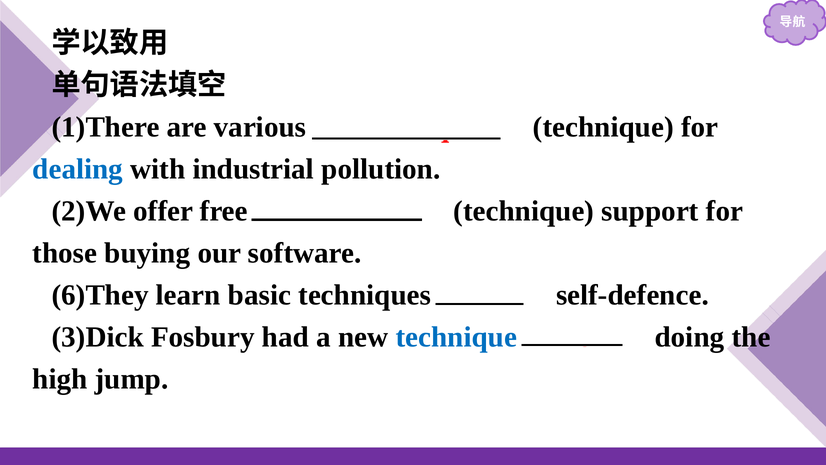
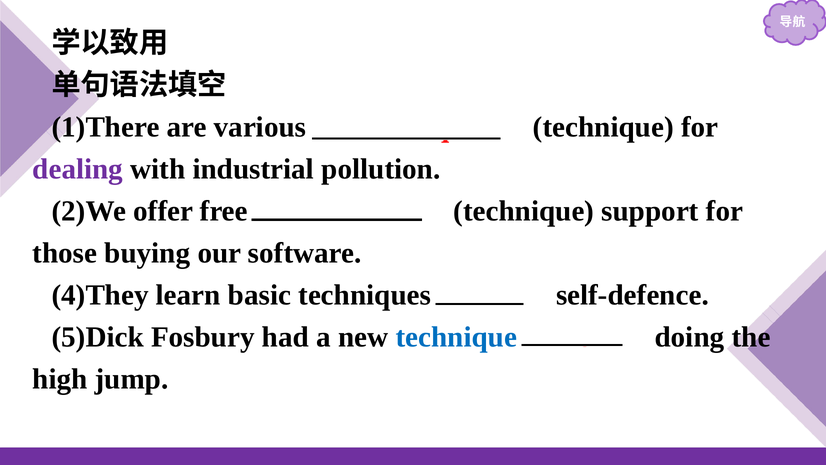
dealing colour: blue -> purple (78, 169)
6)They: 6)They -> 4)They (100, 295)
3)Dick: 3)Dick -> 5)Dick (98, 337)
